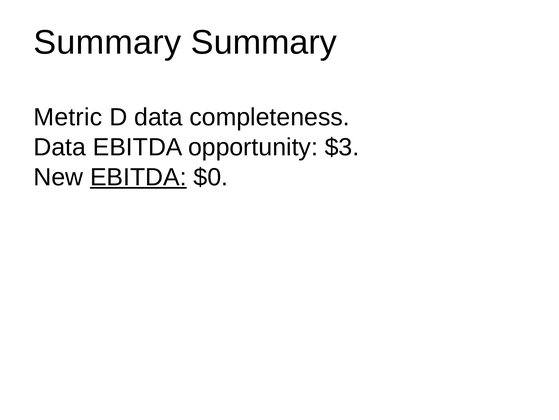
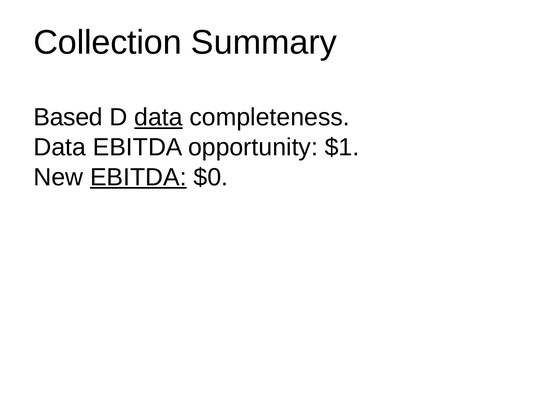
Summary: Summary -> Collection (108, 42)
Metric: Metric -> Based (68, 117)
data underline: none -> present (158, 117)
$3: $3 -> $1 (342, 147)
